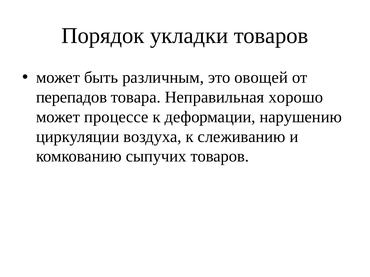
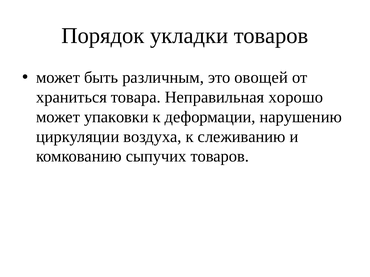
перепадов: перепадов -> храниться (71, 97)
процессе: процессе -> упаковки (116, 117)
